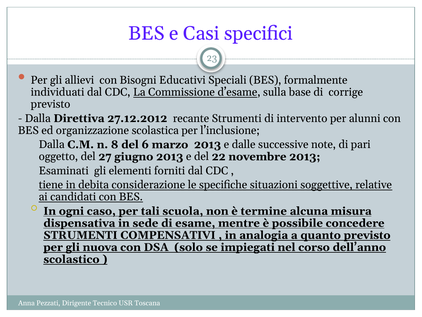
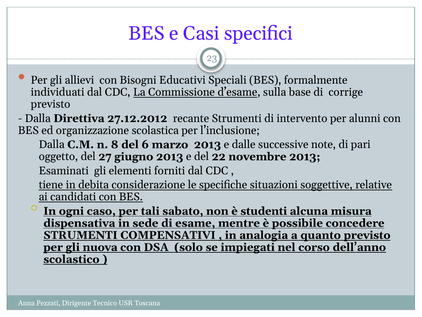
scuola: scuola -> sabato (183, 211)
termine: termine -> studenti (264, 211)
